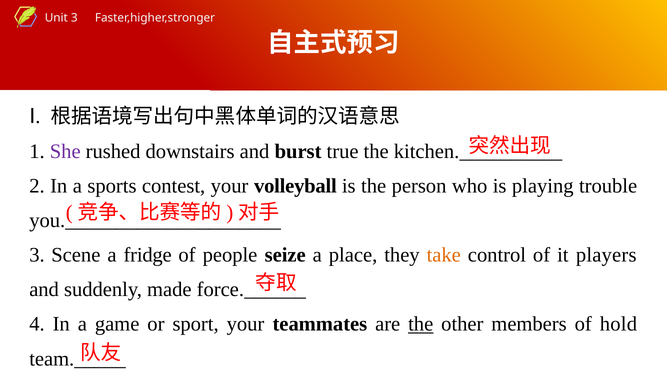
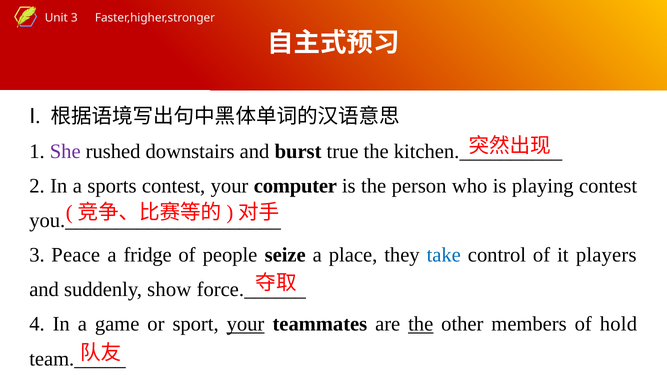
volleyball: volleyball -> computer (295, 186)
playing trouble: trouble -> contest (608, 186)
Scene: Scene -> Peace (76, 255)
take colour: orange -> blue (444, 255)
made: made -> show (169, 290)
your underline: none -> present (245, 324)
